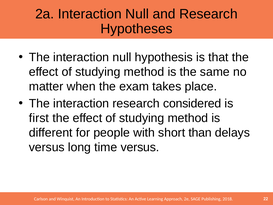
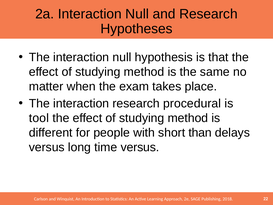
considered: considered -> procedural (192, 103)
first: first -> tool (39, 118)
